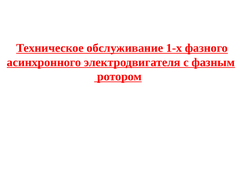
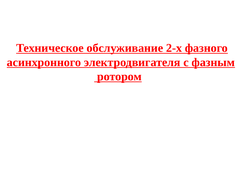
1-х: 1-х -> 2-х (174, 48)
